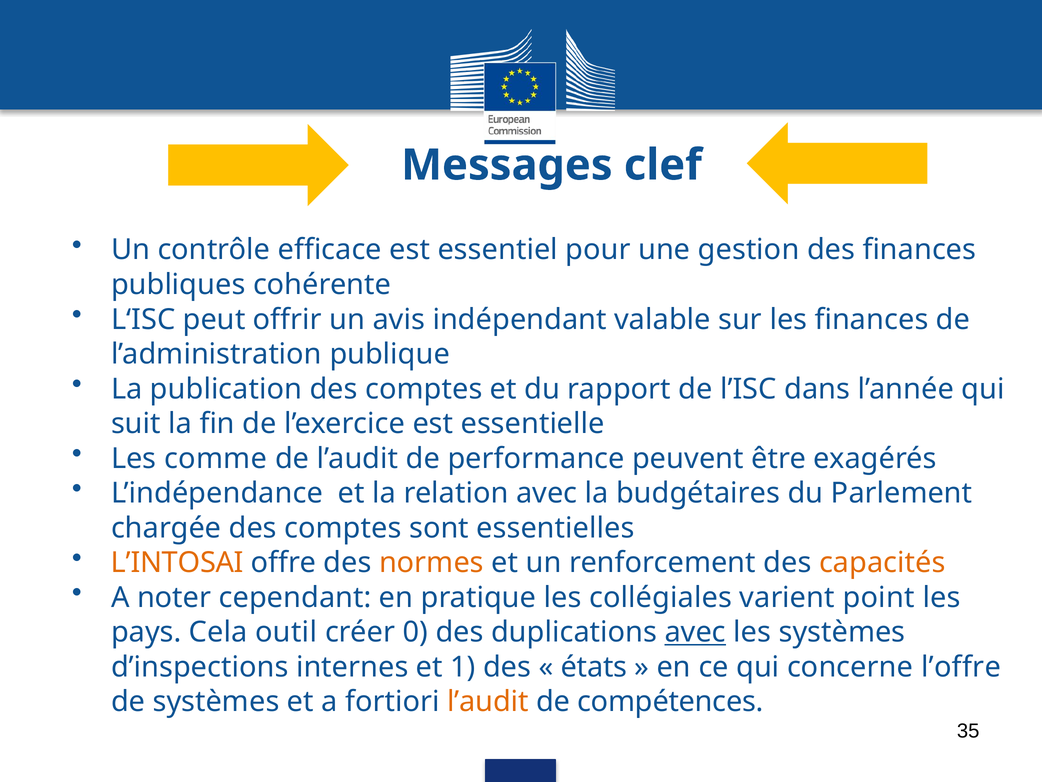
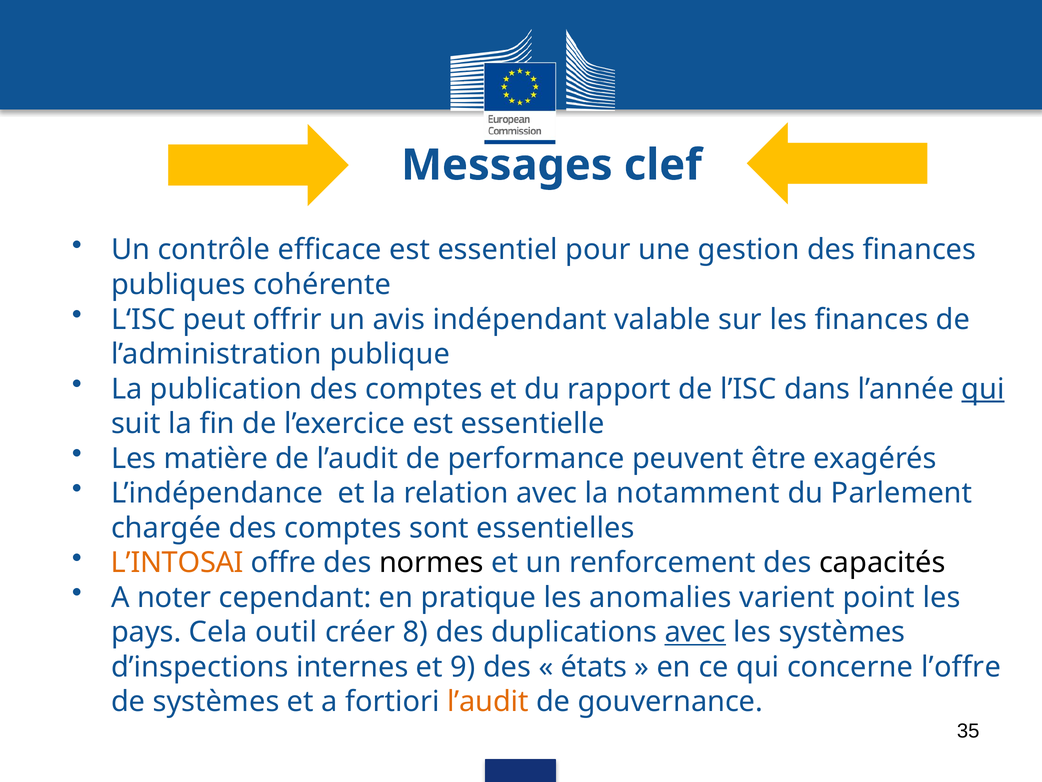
qui underline: none -> present (983, 389)
comme: comme -> matière (216, 458)
budgétaires: budgétaires -> notamment (698, 493)
normes colour: orange -> black (431, 562)
capacités colour: orange -> black (882, 562)
collégiales: collégiales -> anomalies (660, 597)
0: 0 -> 8 (415, 632)
1: 1 -> 9 (463, 667)
compétences: compétences -> gouvernance (670, 701)
